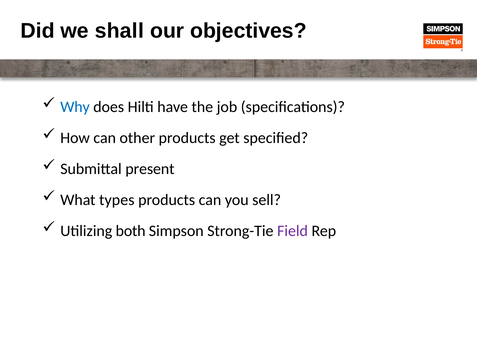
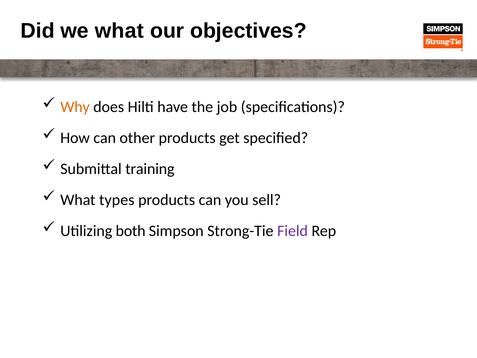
we shall: shall -> what (119, 31)
Why colour: blue -> orange (75, 107)
present: present -> training (150, 169)
